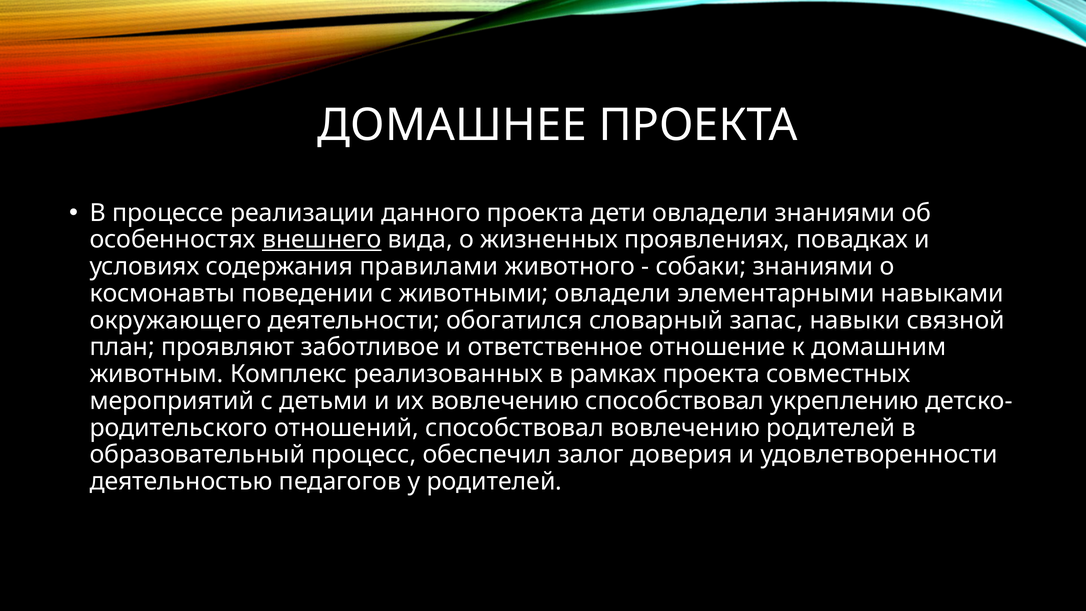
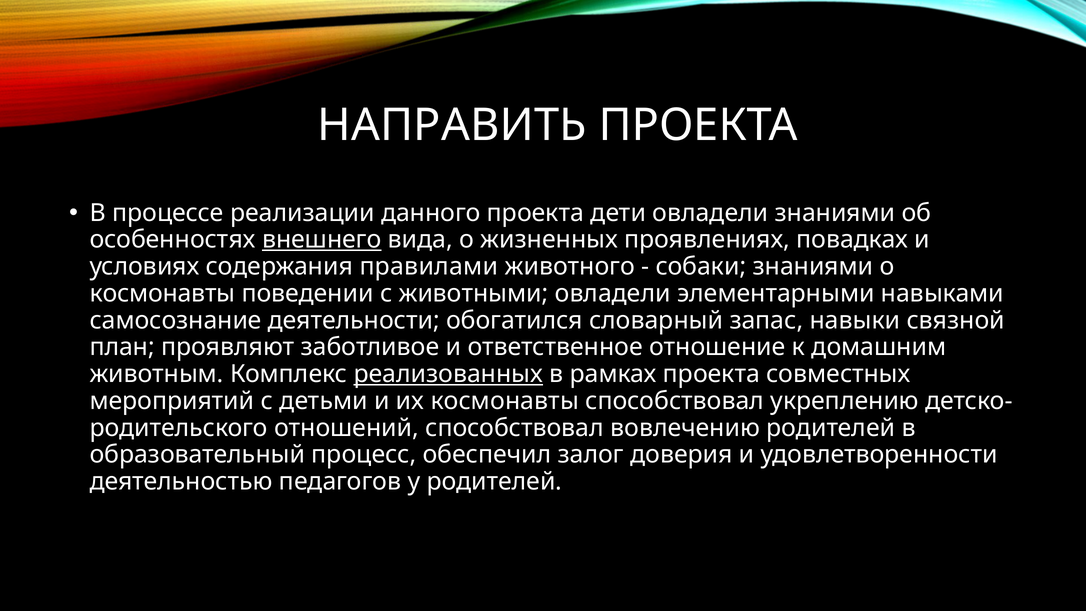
ДОМАШНЕЕ: ДОМАШНЕЕ -> НАПРАВИТЬ (452, 125)
окружающего: окружающего -> самосознание (176, 320)
реализованных underline: none -> present (448, 374)
их вовлечению: вовлечению -> космонавты (505, 401)
